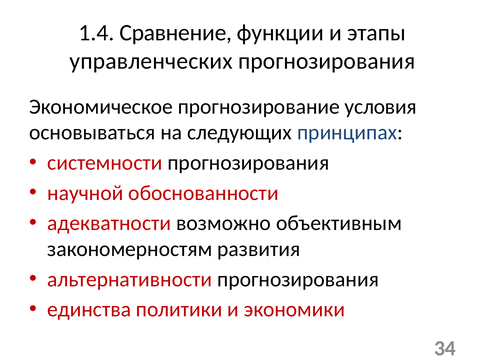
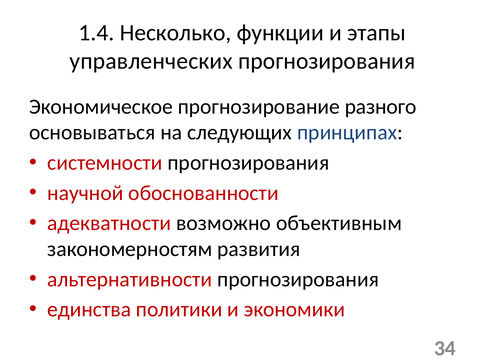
Сравнение: Сравнение -> Несколько (176, 33)
условия: условия -> разного (381, 106)
